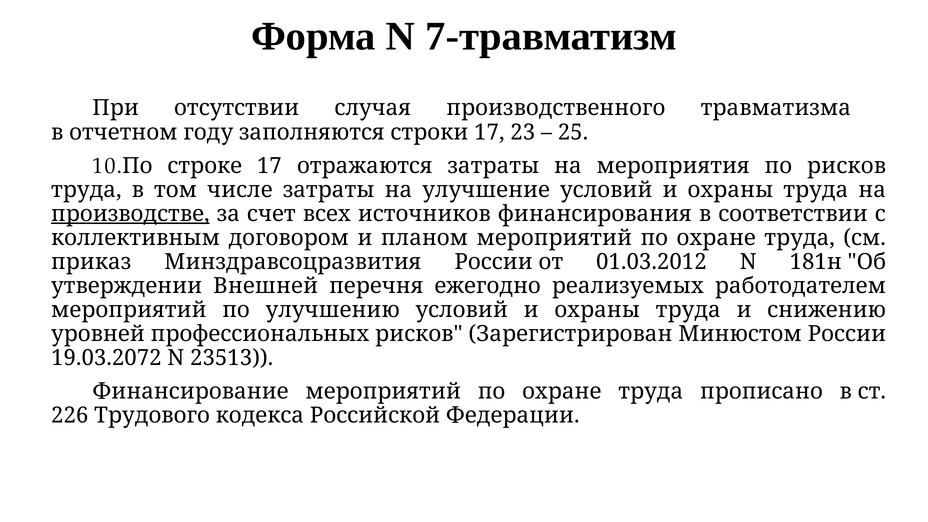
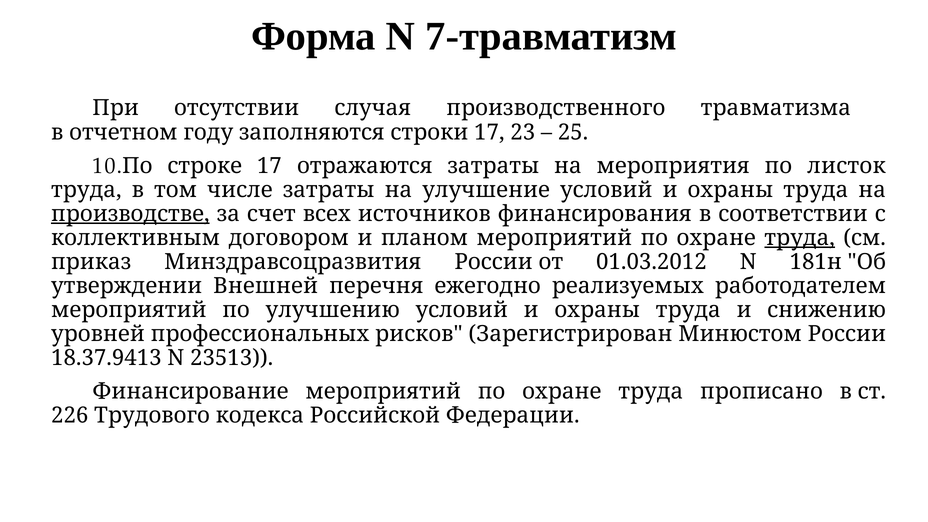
по рисков: рисков -> листок (846, 166)
труда underline: none -> present (800, 238)
19.03.2072: 19.03.2072 -> 18.37.9413 (106, 358)
